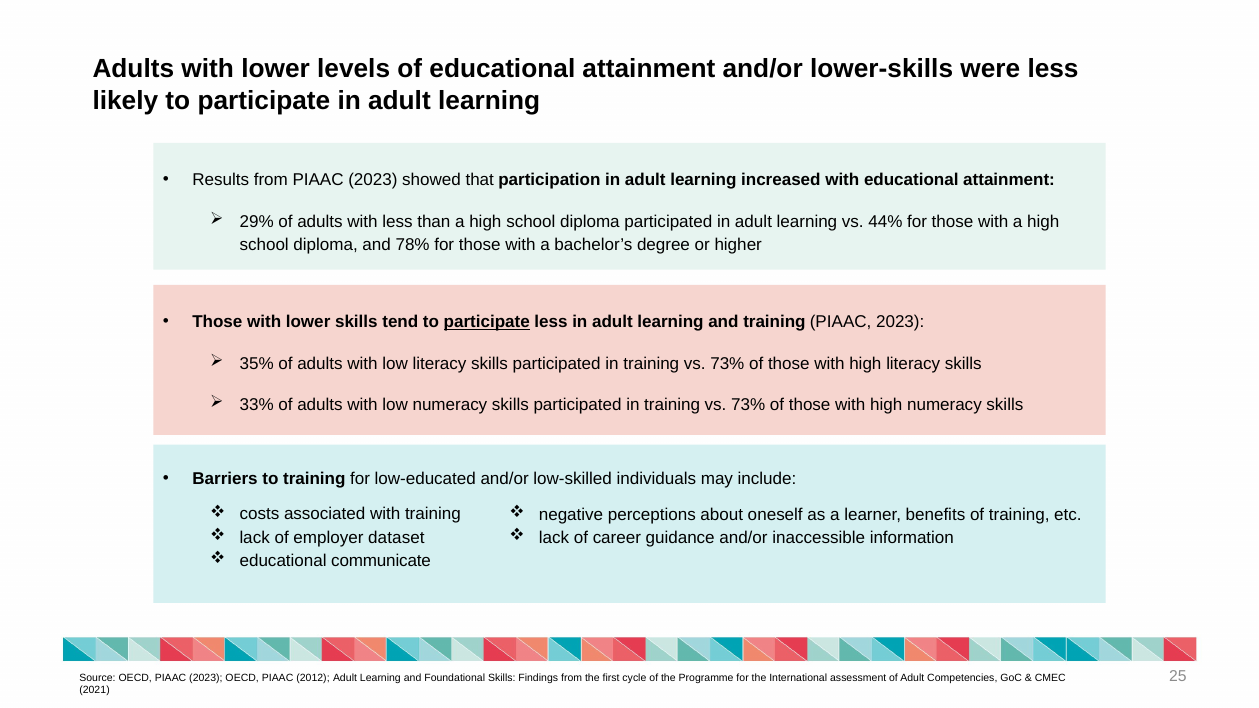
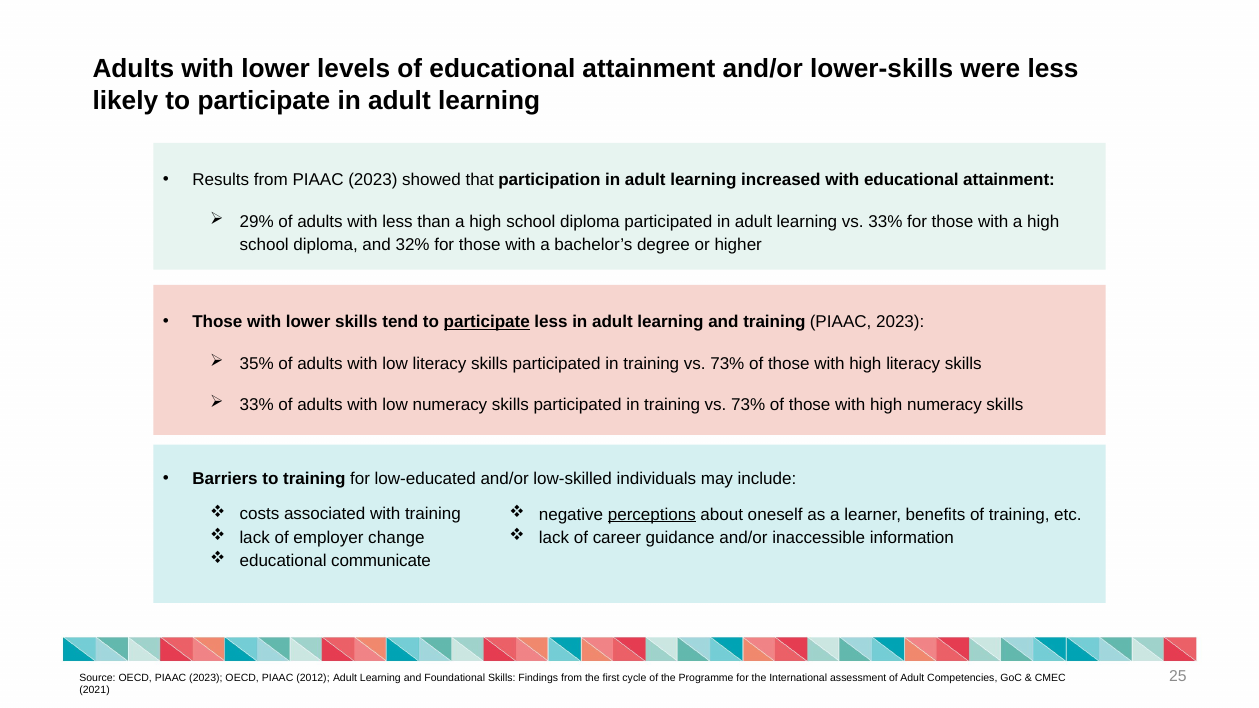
vs 44%: 44% -> 33% (885, 222)
78%: 78% -> 32% (413, 245)
perceptions underline: none -> present (652, 515)
dataset: dataset -> change (396, 538)
